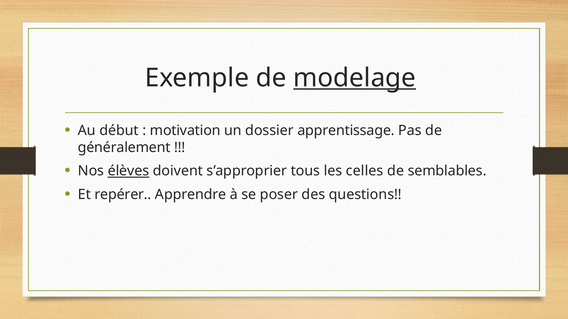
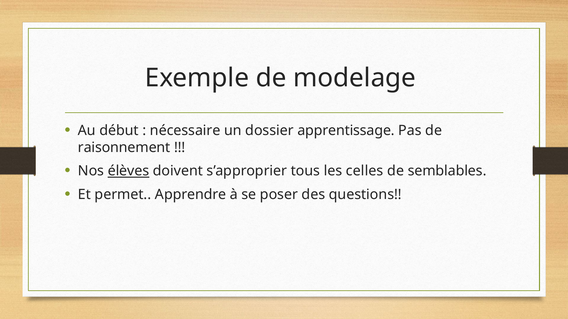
modelage underline: present -> none (355, 78)
motivation: motivation -> nécessaire (185, 131)
généralement: généralement -> raisonnement (124, 148)
repérer: repérer -> permet (123, 195)
